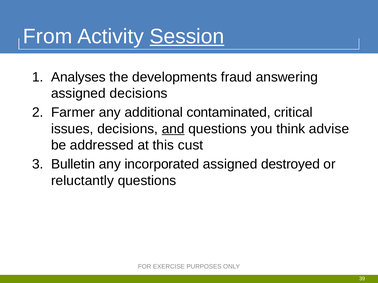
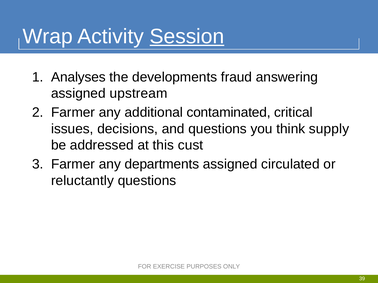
From: From -> Wrap (48, 36)
assigned decisions: decisions -> upstream (139, 94)
and underline: present -> none (173, 129)
advise: advise -> supply (329, 129)
Bulletin: Bulletin -> Farmer (73, 164)
incorporated: incorporated -> departments (162, 164)
destroyed: destroyed -> circulated (290, 164)
